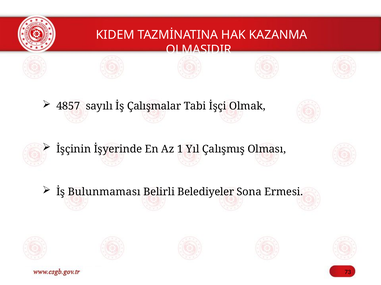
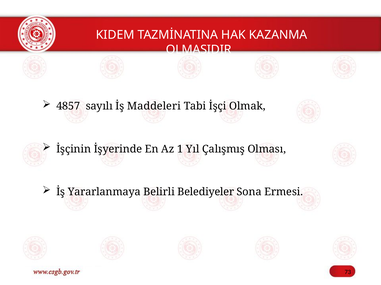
Çalışmalar: Çalışmalar -> Maddeleri (154, 106)
Bulunmaması: Bulunmaması -> Yararlanmaya (104, 192)
